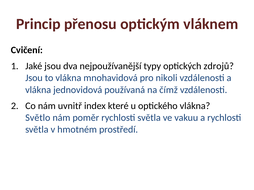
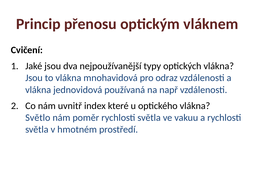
optických zdrojů: zdrojů -> vlákna (219, 66)
nikoli: nikoli -> odraz (167, 78)
čímž: čímž -> např (169, 90)
